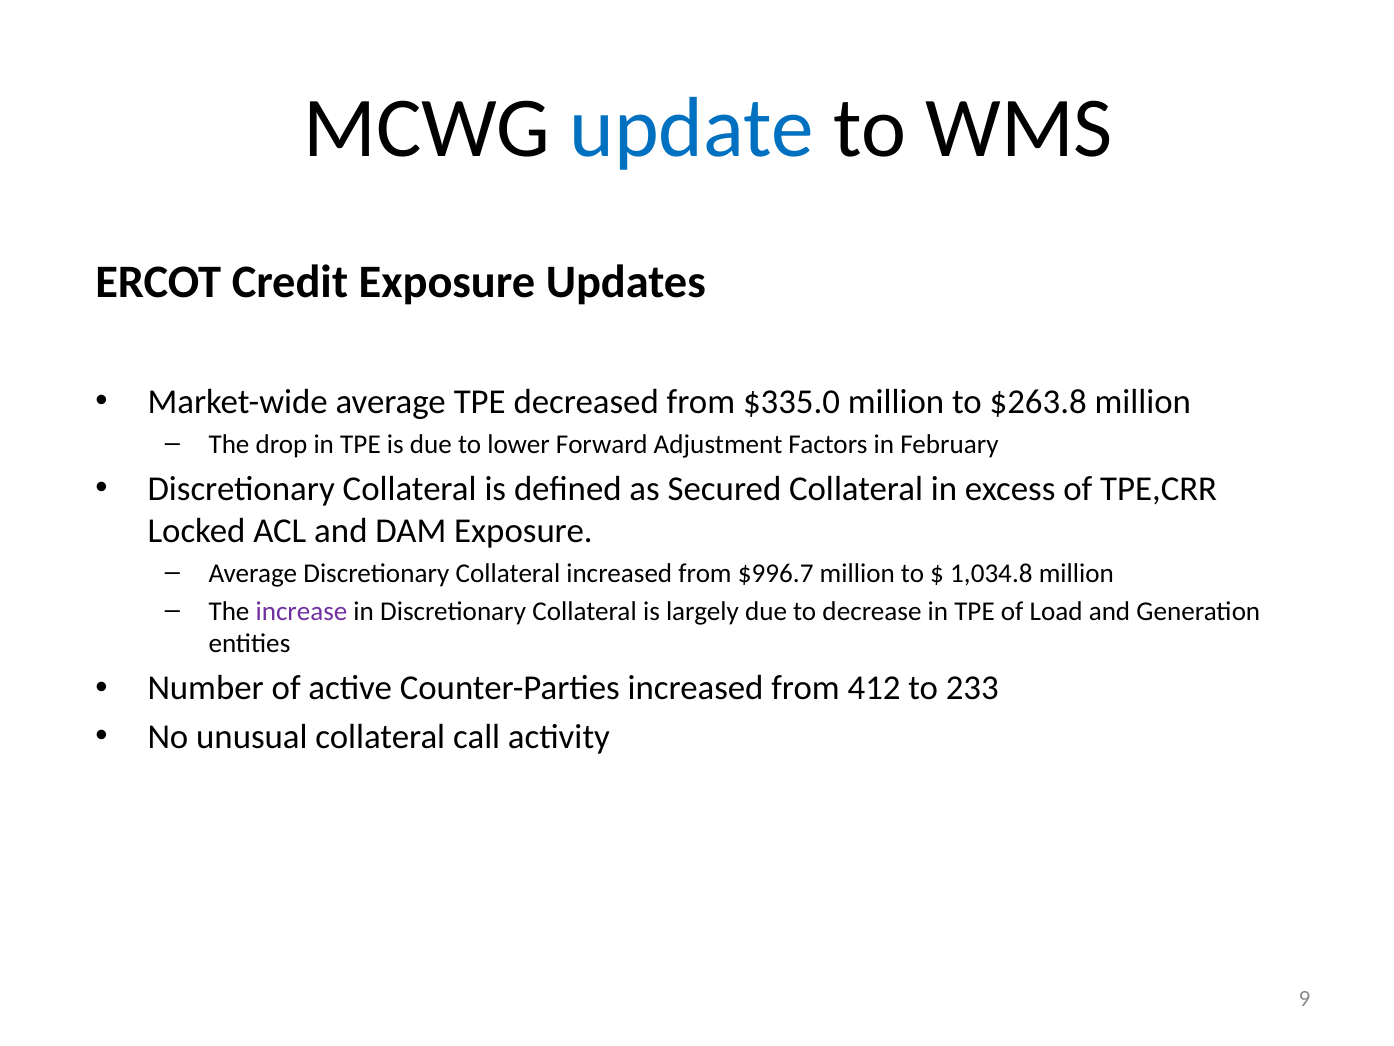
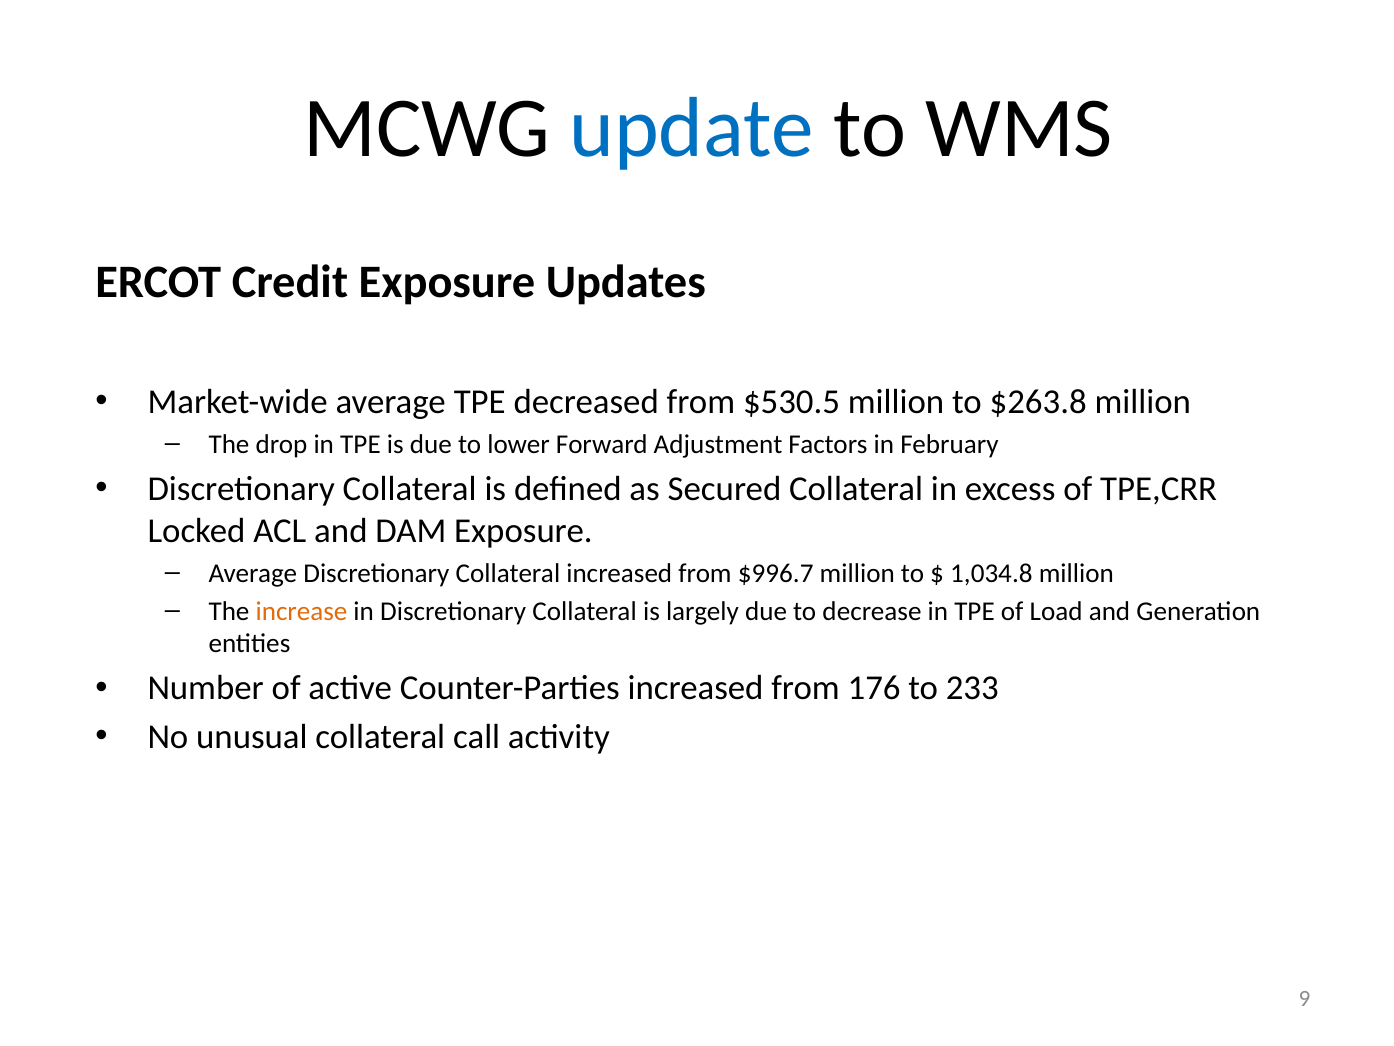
$335.0: $335.0 -> $530.5 (792, 402)
increase colour: purple -> orange (302, 611)
412: 412 -> 176 (874, 688)
